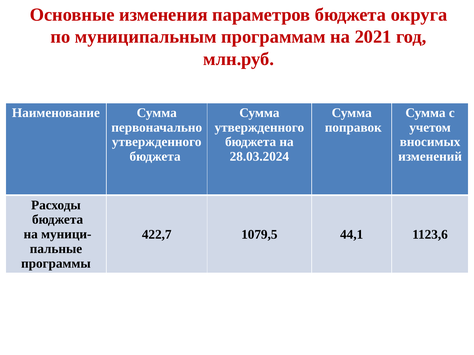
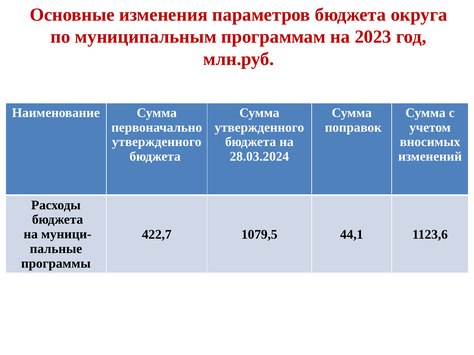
2021: 2021 -> 2023 (373, 37)
